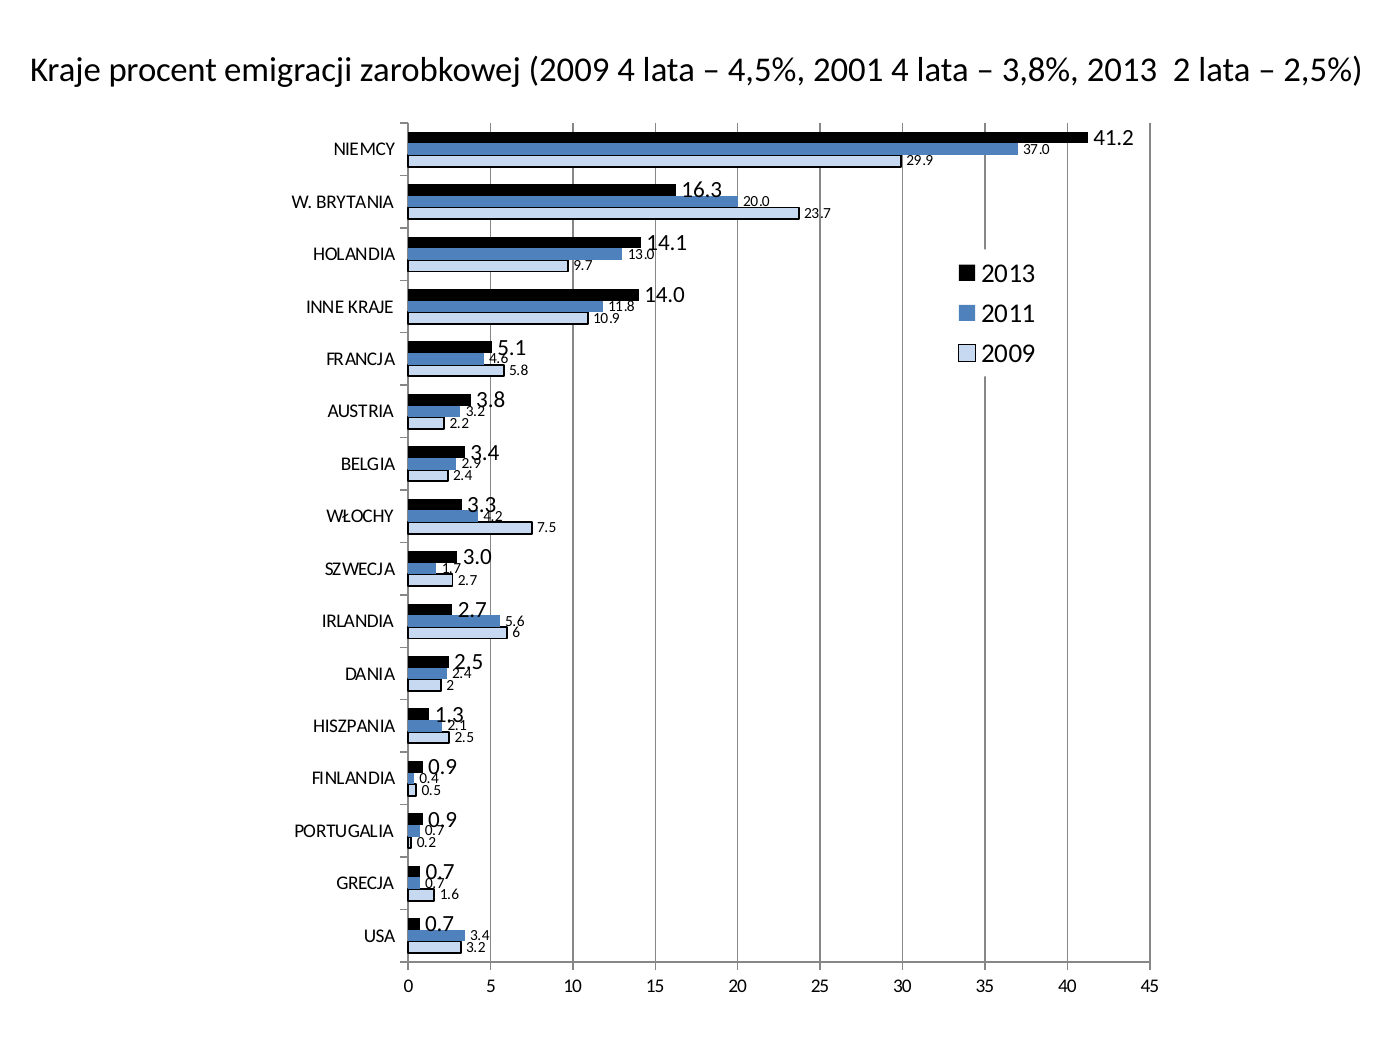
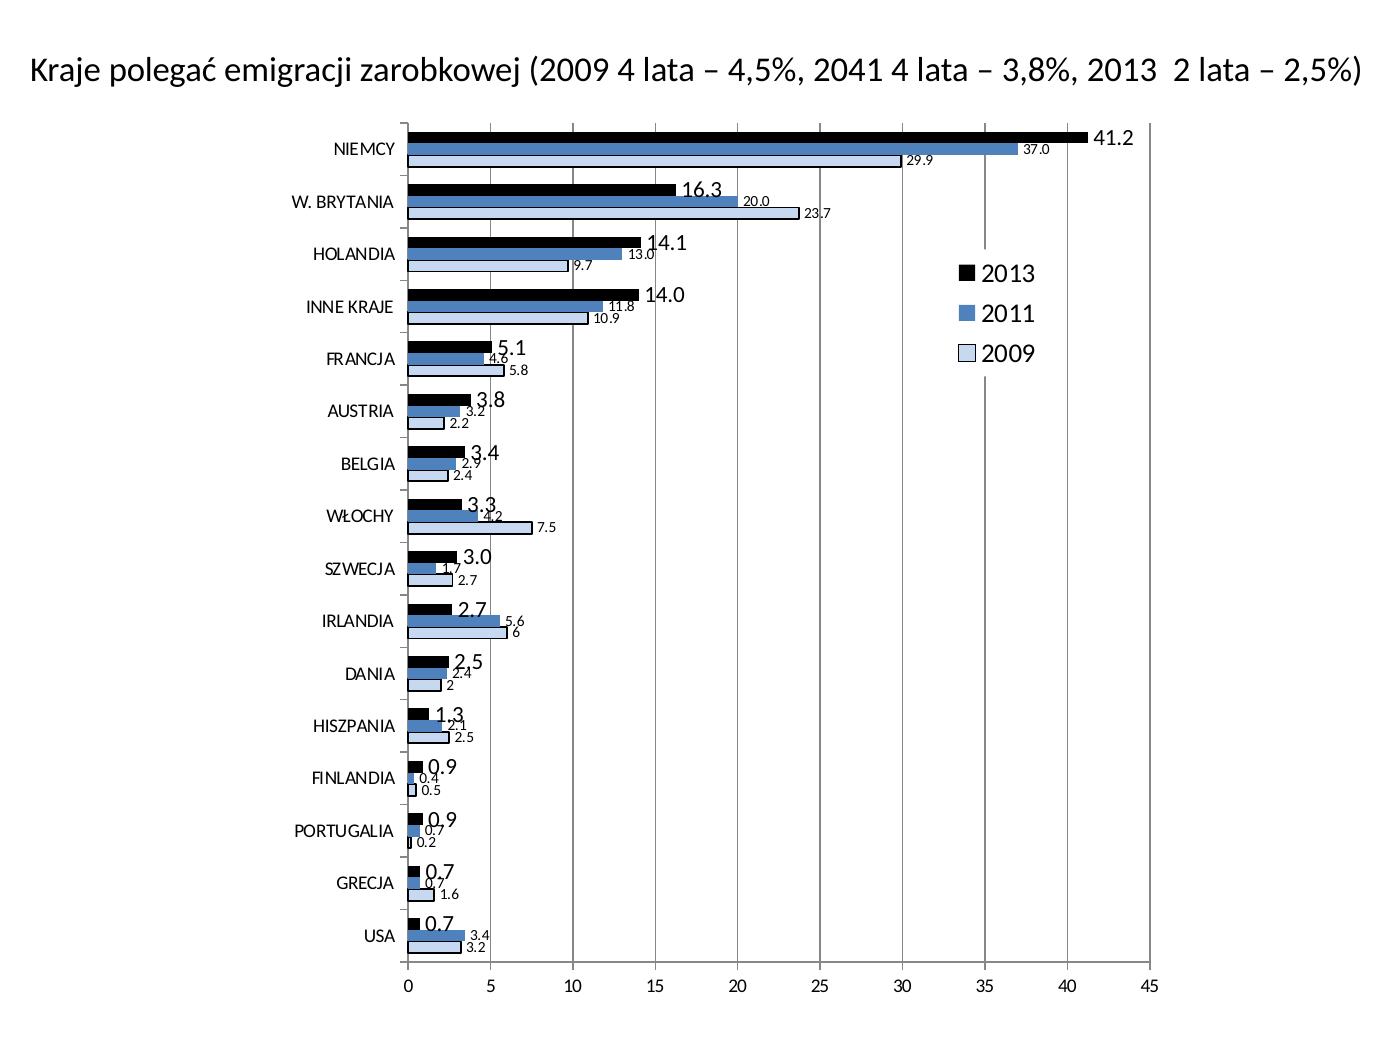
procent: procent -> polegać (163, 70)
2001: 2001 -> 2041 (848, 70)
